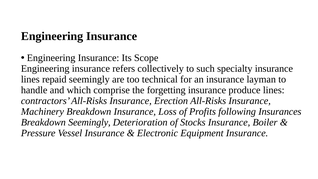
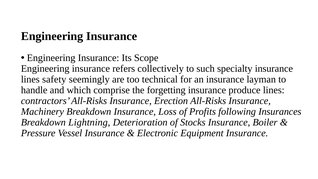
repaid: repaid -> safety (54, 79)
Breakdown Seemingly: Seemingly -> Lightning (89, 122)
